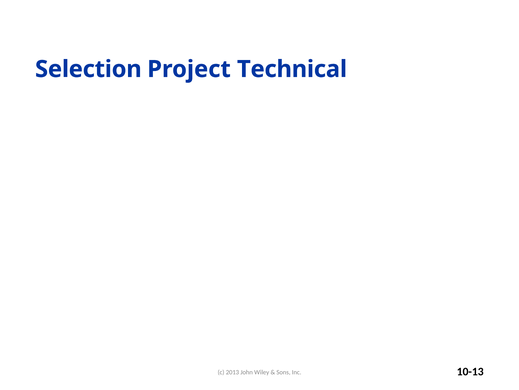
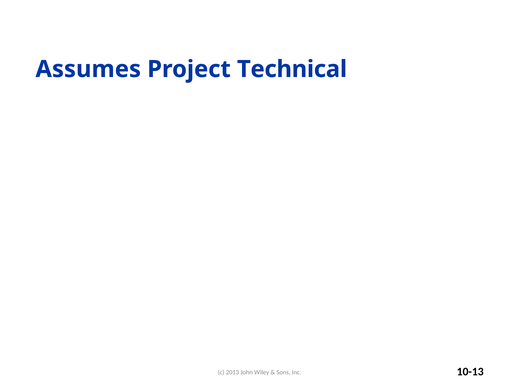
Selection: Selection -> Assumes (88, 69)
